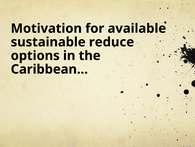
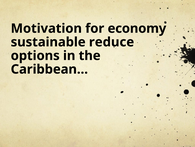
available: available -> economy (137, 28)
